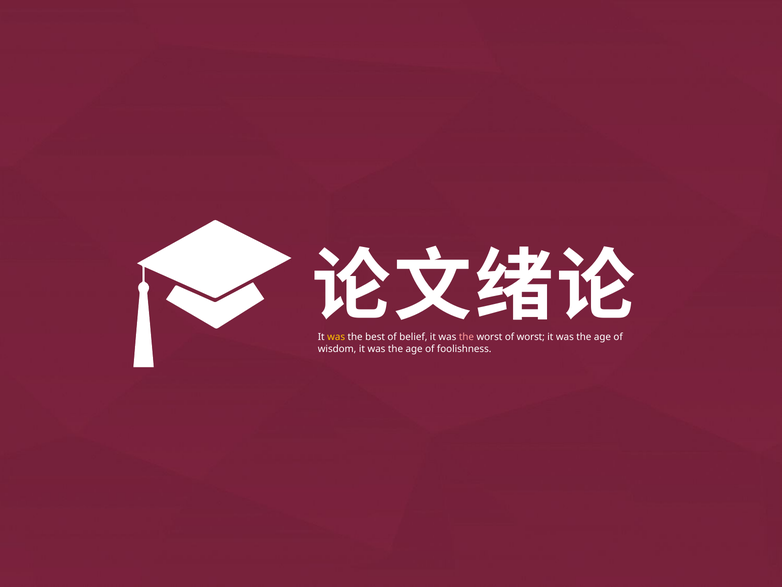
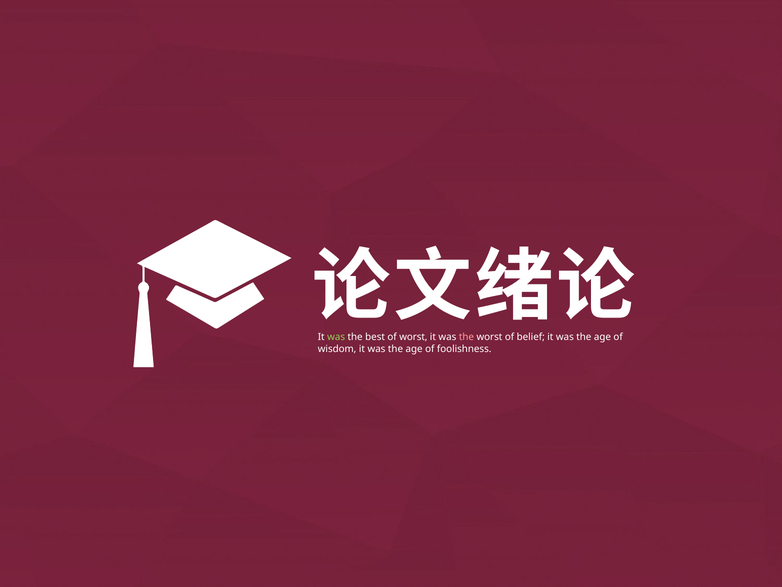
was colour: yellow -> light green (336, 337)
of belief: belief -> worst (413, 337)
of worst: worst -> belief (531, 337)
